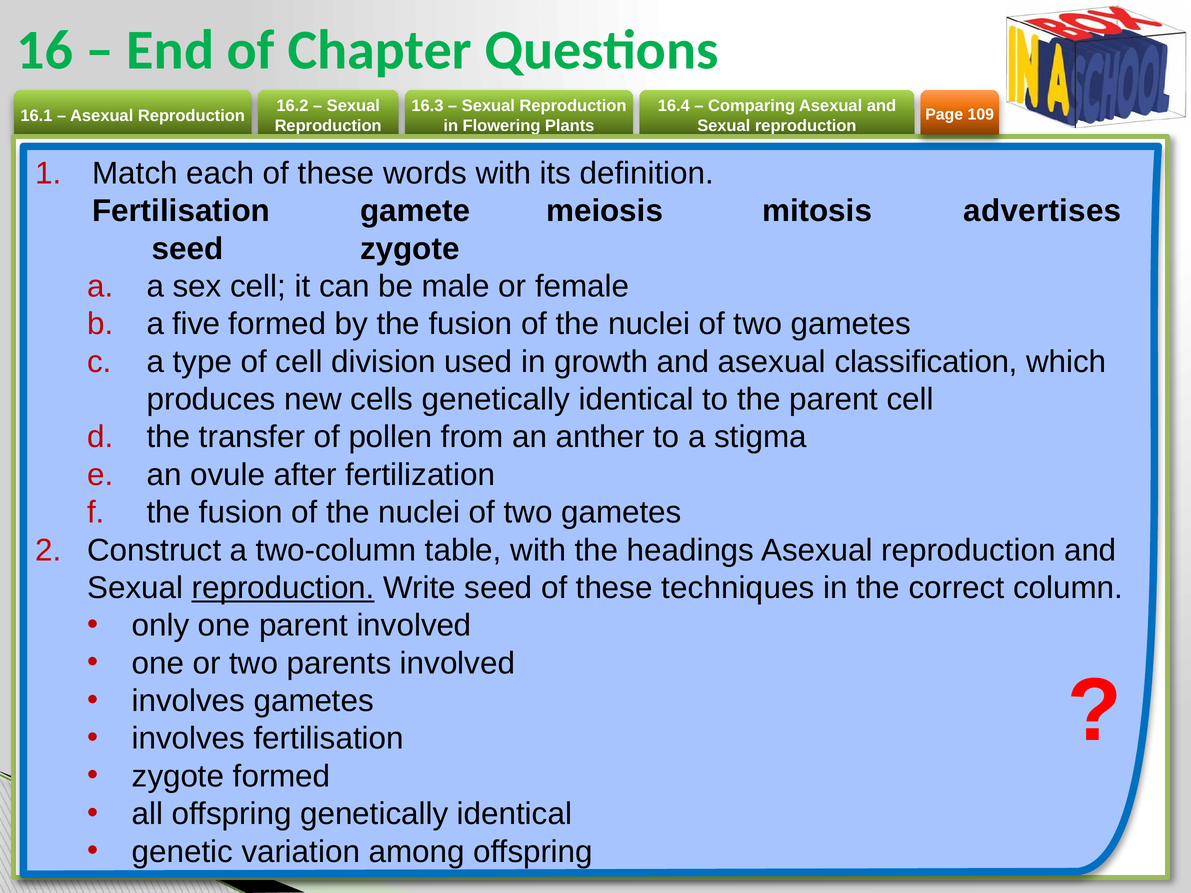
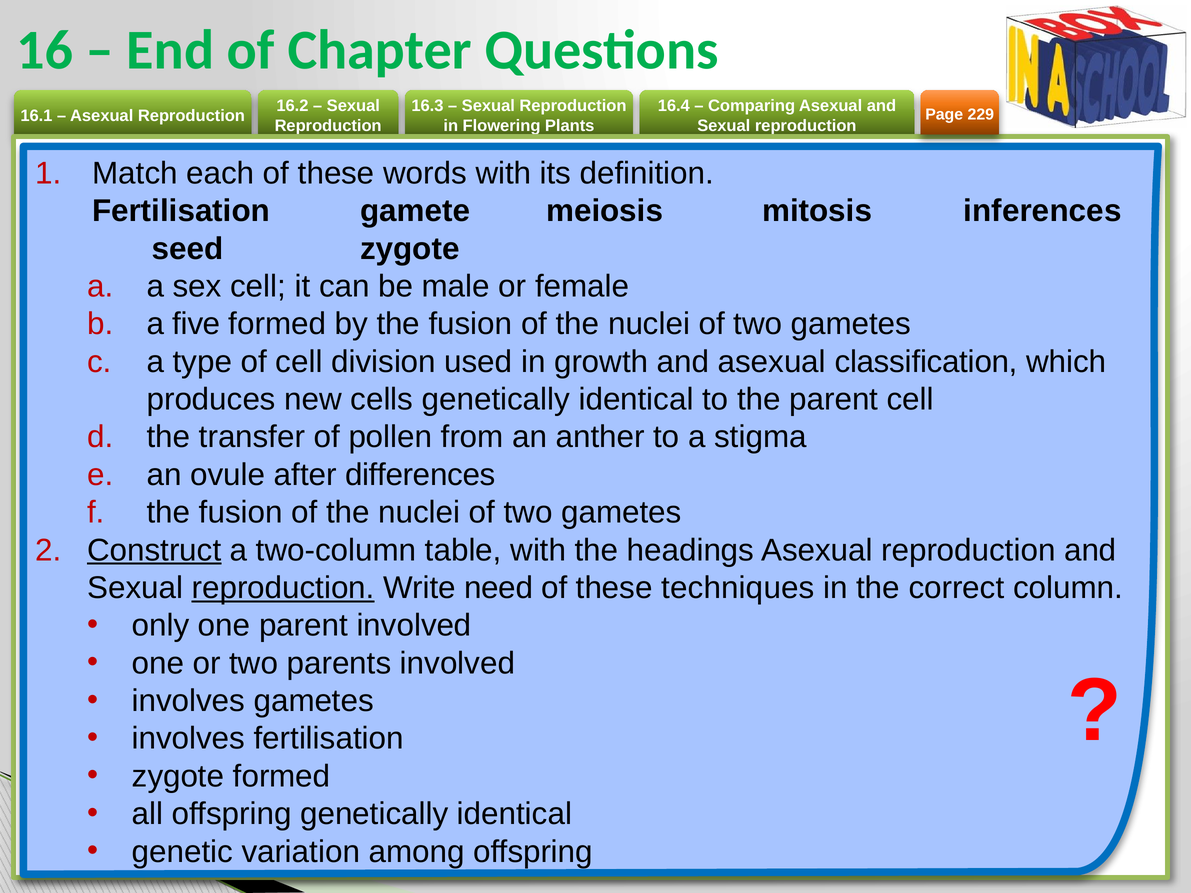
109: 109 -> 229 (981, 115)
advertises: advertises -> inferences (1042, 211)
fertilization: fertilization -> differences (420, 475)
Construct underline: none -> present (154, 550)
Write seed: seed -> need (499, 588)
